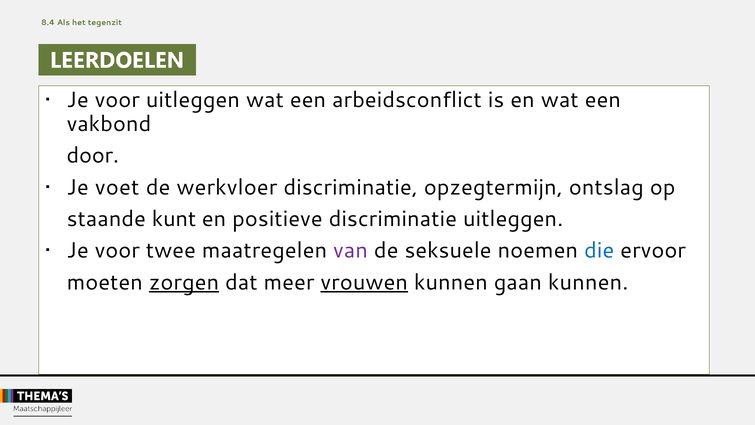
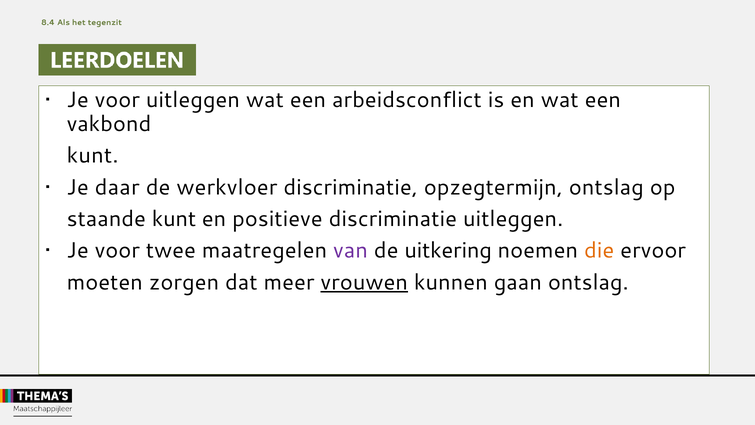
door: door -> kunt (93, 156)
voet: voet -> daar (117, 187)
seksuele: seksuele -> uitkering (448, 250)
die colour: blue -> orange (599, 250)
zorgen underline: present -> none (184, 282)
gaan kunnen: kunnen -> ontslag (588, 282)
